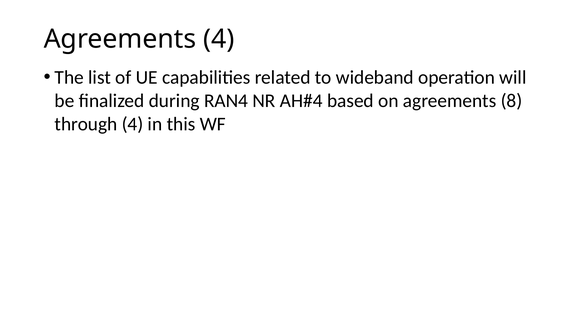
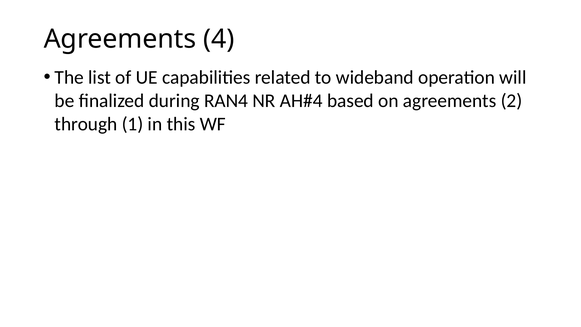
8: 8 -> 2 (512, 101)
through 4: 4 -> 1 (133, 124)
